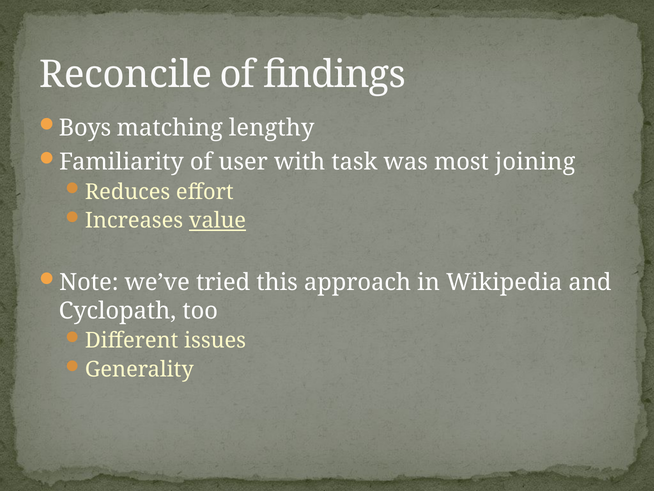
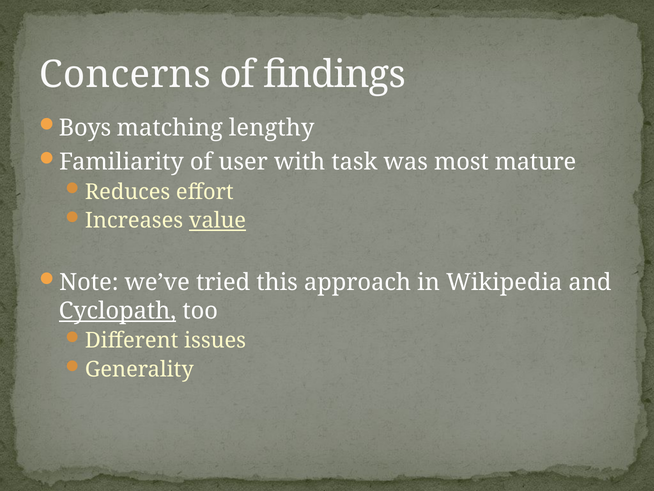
Reconcile: Reconcile -> Concerns (125, 75)
joining: joining -> mature (535, 162)
Cyclopath underline: none -> present (117, 311)
